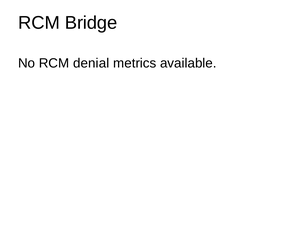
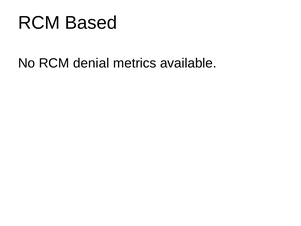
Bridge: Bridge -> Based (91, 23)
